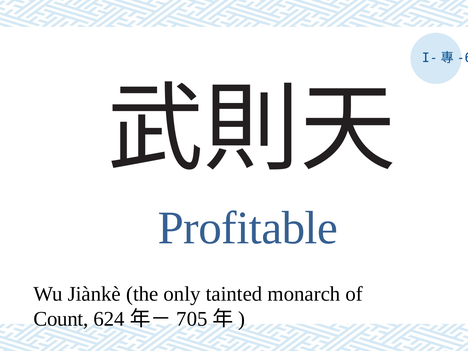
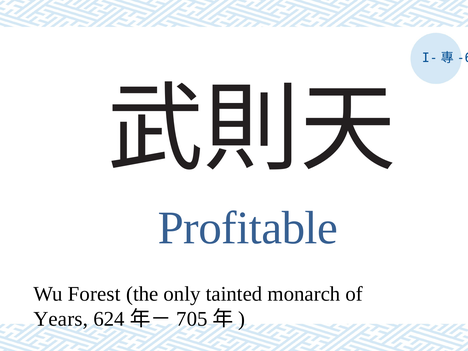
Jiànkè: Jiànkè -> Forest (94, 294)
Count: Count -> Years (61, 319)
